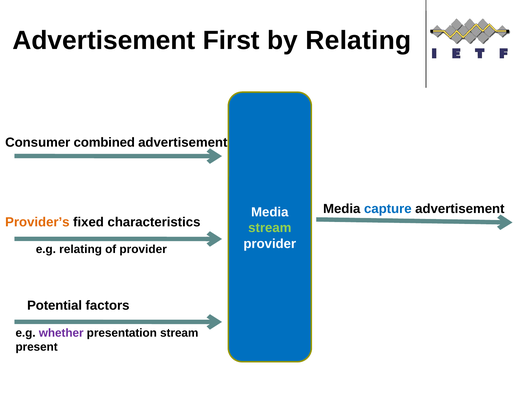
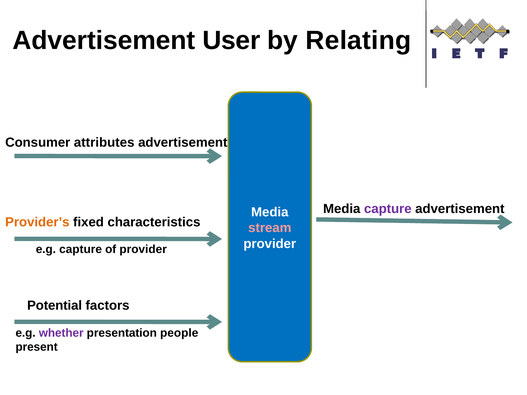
First: First -> User (231, 40)
combined: combined -> attributes (104, 143)
capture colour: blue -> purple (388, 209)
stream colour: light green -> pink (270, 228)
e.g relating: relating -> capture (81, 250)
presentation stream: stream -> people (179, 333)
